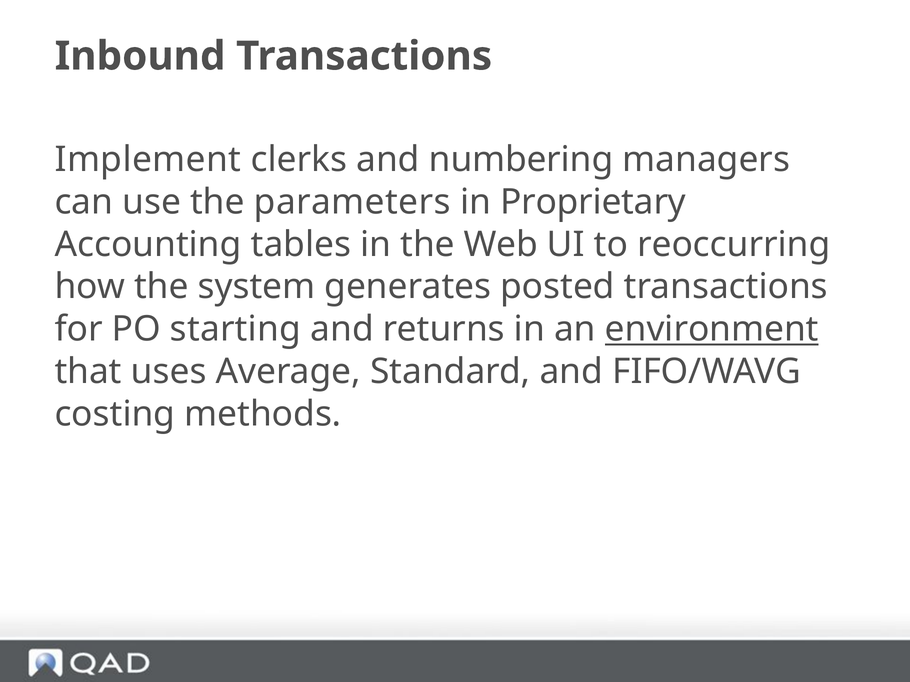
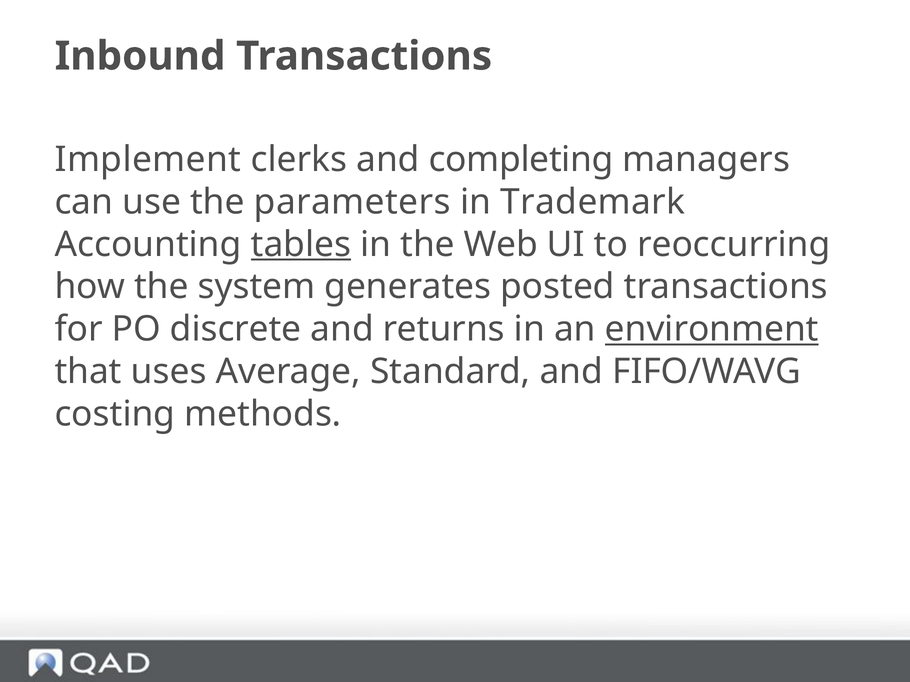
numbering: numbering -> completing (521, 160)
Proprietary: Proprietary -> Trademark (593, 202)
tables underline: none -> present (301, 245)
starting: starting -> discrete (236, 329)
